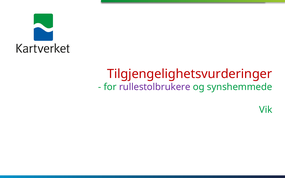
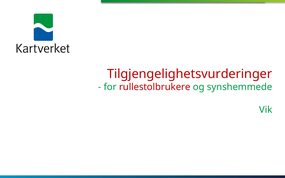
rullestolbrukere colour: purple -> red (155, 87)
